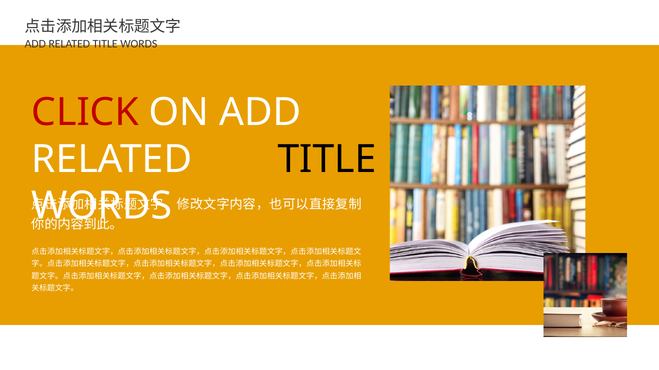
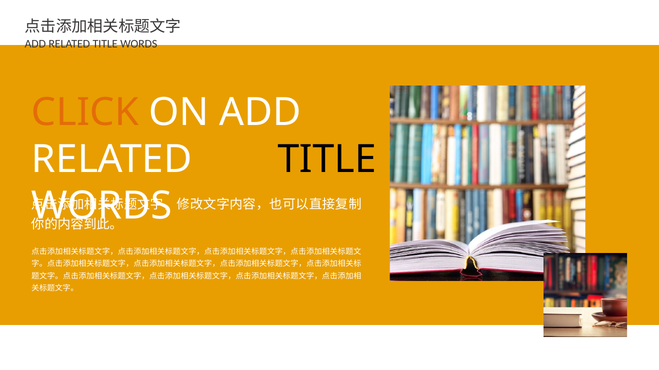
CLICK colour: red -> orange (85, 113)
